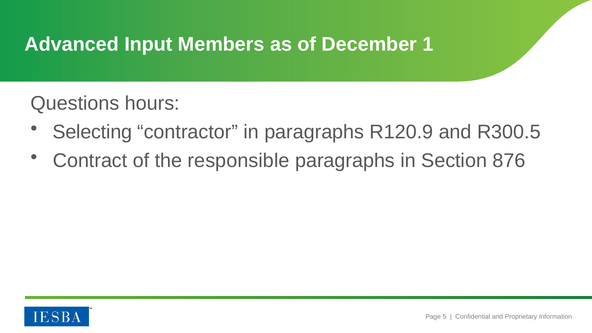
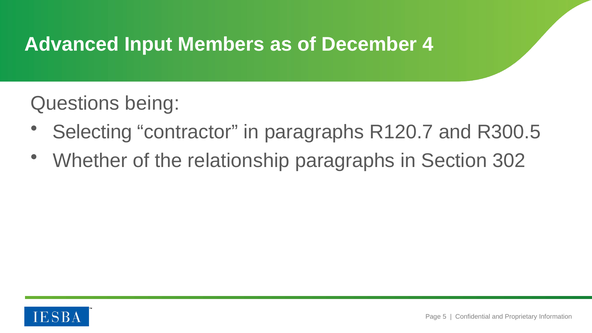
1: 1 -> 4 (428, 44)
hours: hours -> being (152, 103)
R120.9: R120.9 -> R120.7 (401, 132)
Contract: Contract -> Whether (90, 161)
responsible: responsible -> relationship (239, 161)
876: 876 -> 302 (509, 161)
